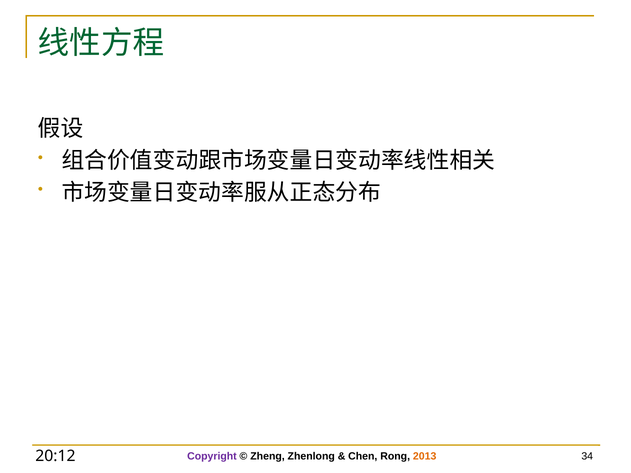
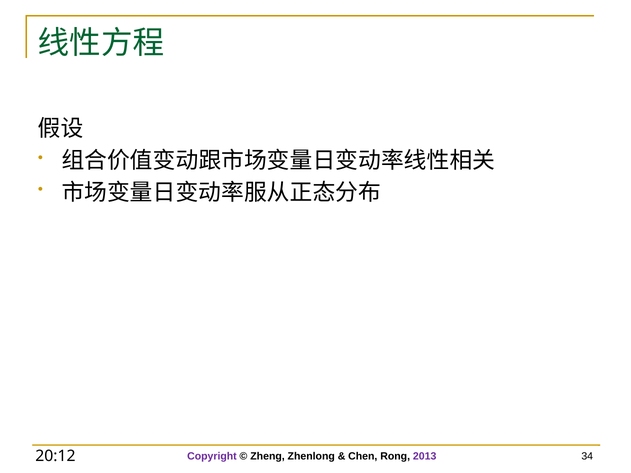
2013 colour: orange -> purple (425, 456)
